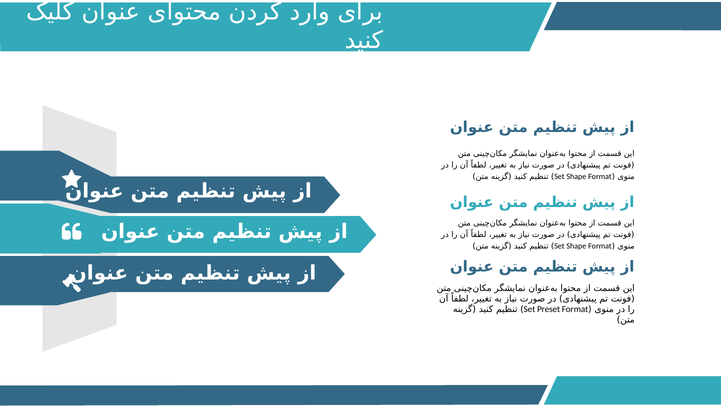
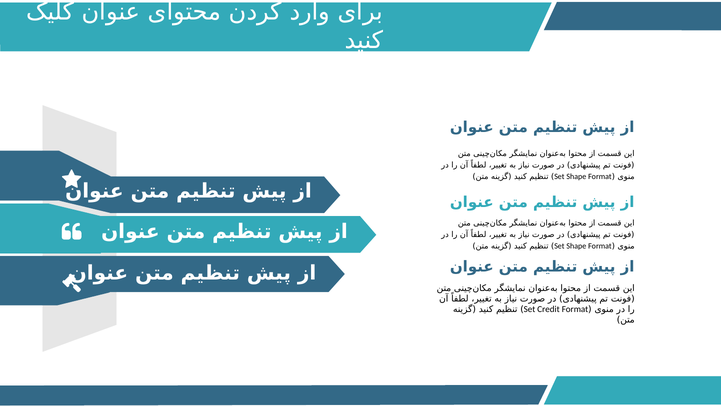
Preset: Preset -> Credit (549, 309)
